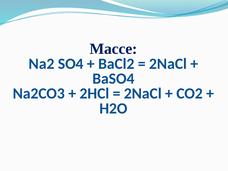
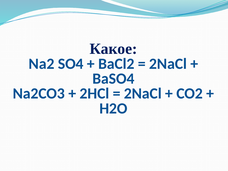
Массе: Массе -> Какое (113, 49)
